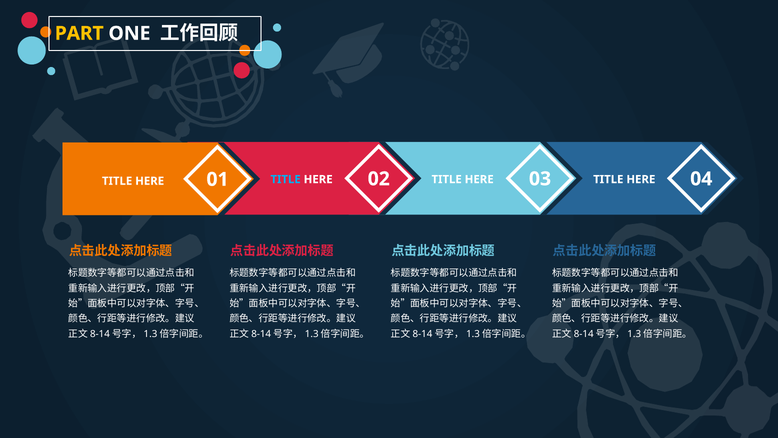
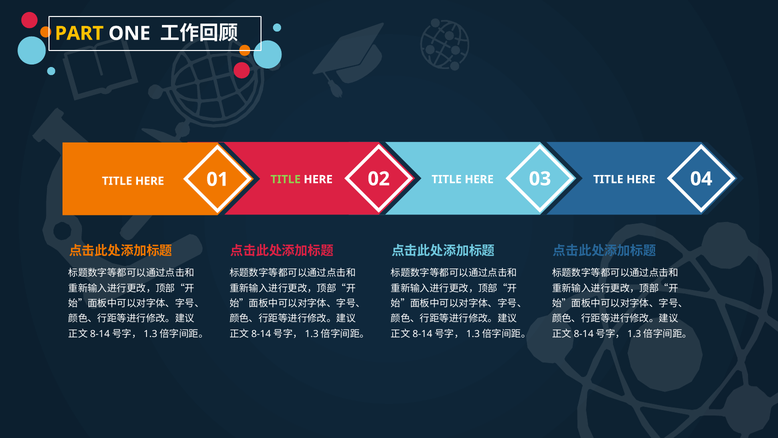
TITLE colour: light blue -> light green (286, 179)
